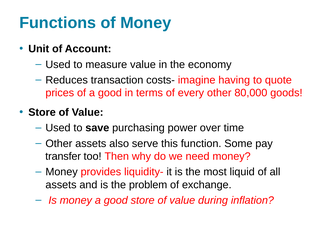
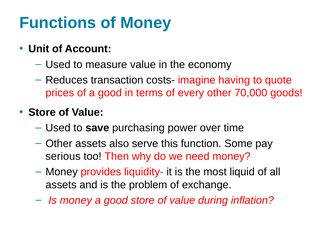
80,000: 80,000 -> 70,000 (251, 93)
transfer: transfer -> serious (63, 157)
